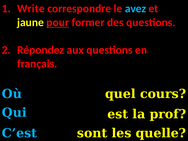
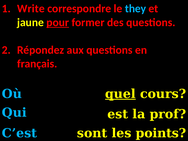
avez: avez -> they (136, 9)
quel underline: none -> present (120, 94)
quelle: quelle -> points (161, 133)
